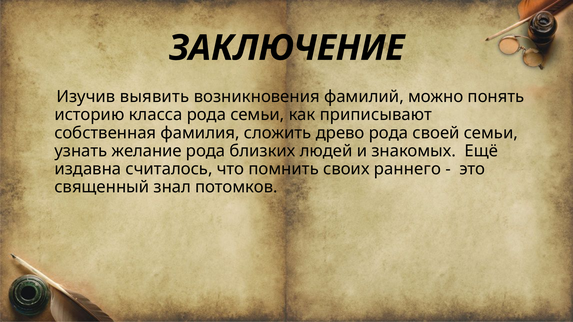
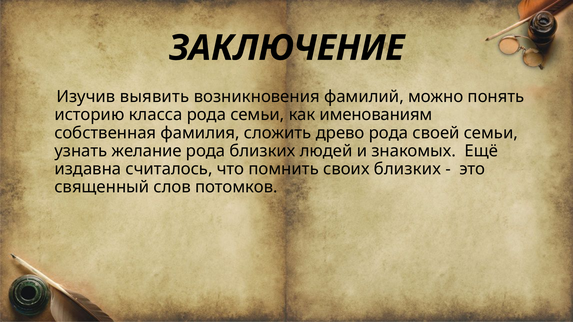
приписывают: приписывают -> именованиям (376, 115)
своих раннего: раннего -> близких (407, 169)
знал: знал -> слов (172, 187)
